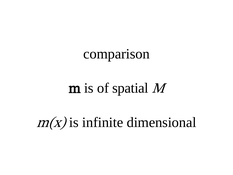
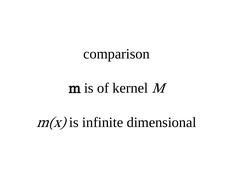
spatial: spatial -> kernel (130, 88)
